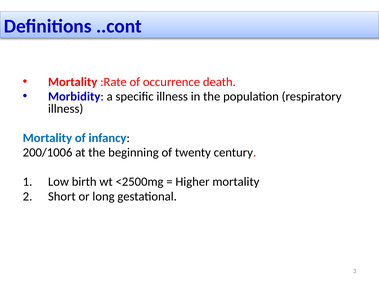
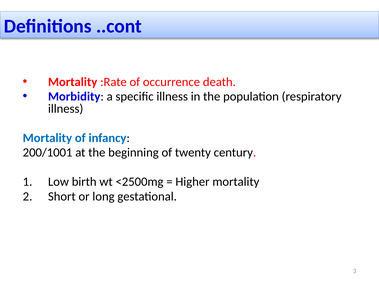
200/1006: 200/1006 -> 200/1001 (48, 153)
